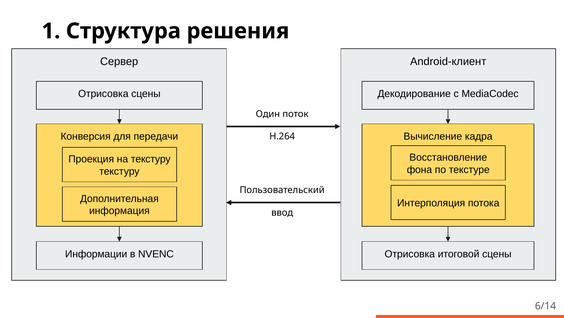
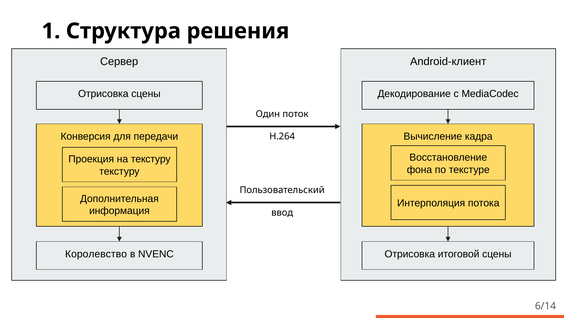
Информации: Информации -> Королевство (96, 253)
